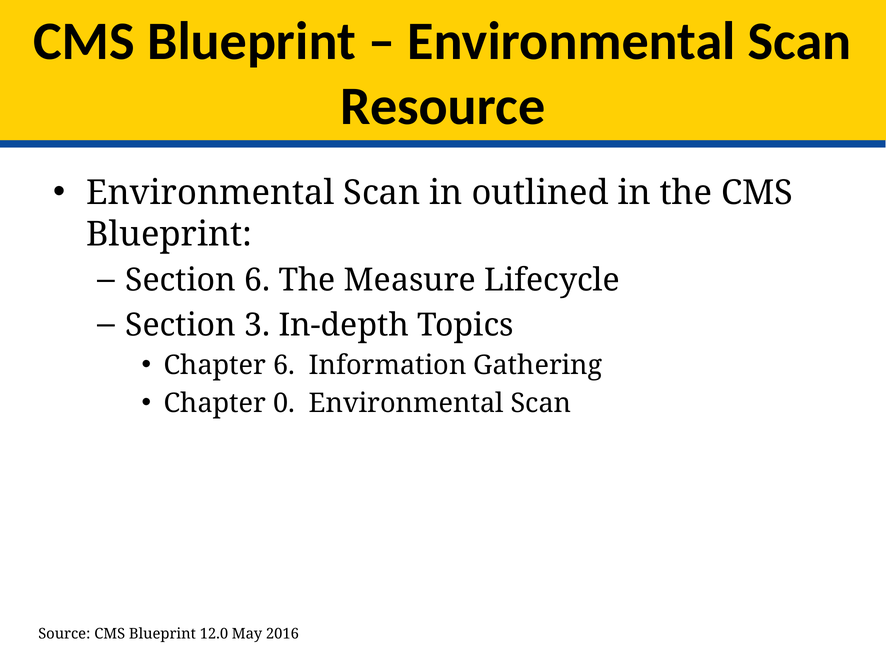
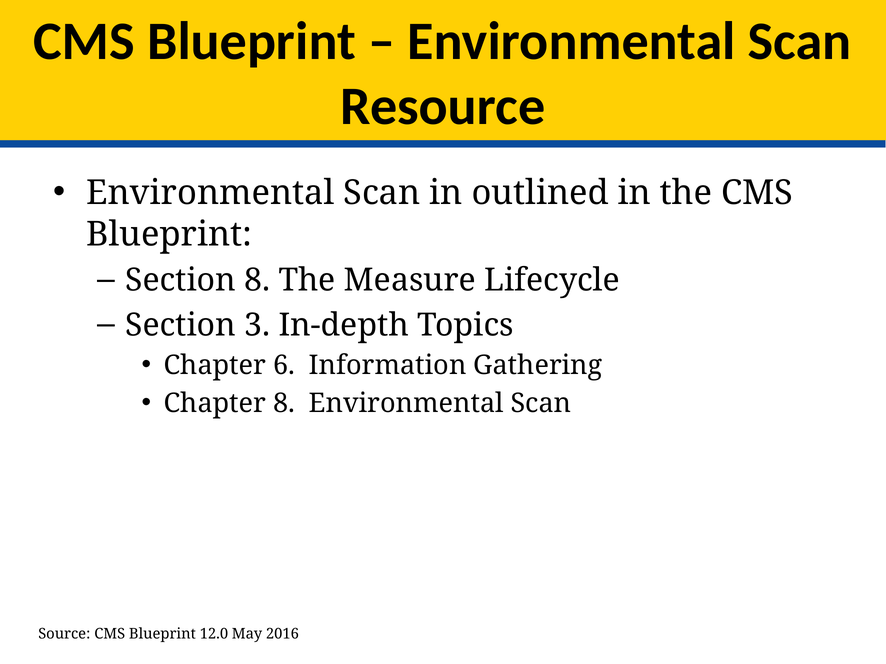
Section 6: 6 -> 8 (257, 280)
Chapter 0: 0 -> 8 (284, 404)
